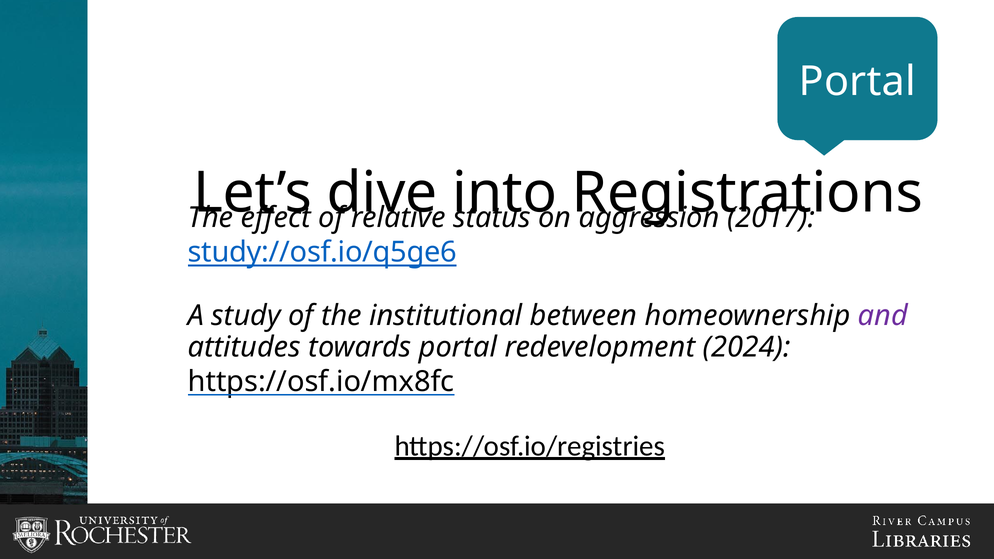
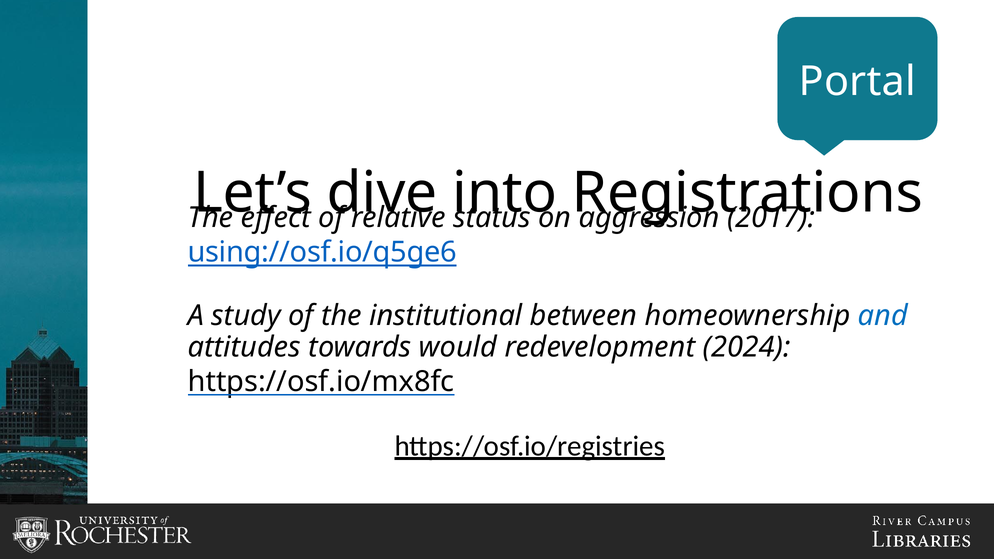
study://osf.io/q5ge6: study://osf.io/q5ge6 -> using://osf.io/q5ge6 (322, 252)
and colour: purple -> blue (883, 316)
towards portal: portal -> would (458, 347)
